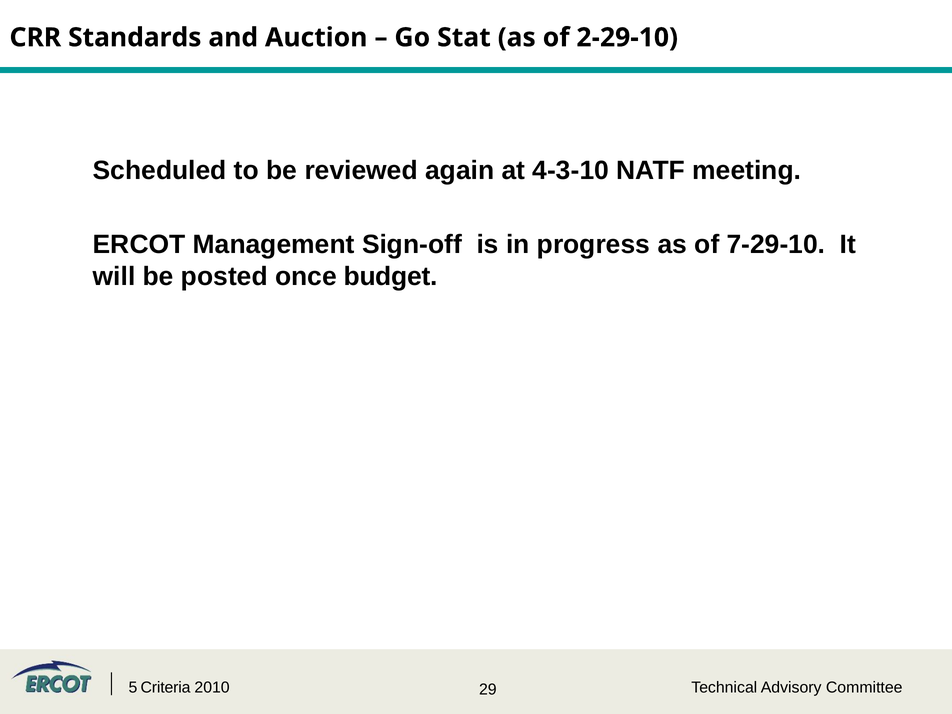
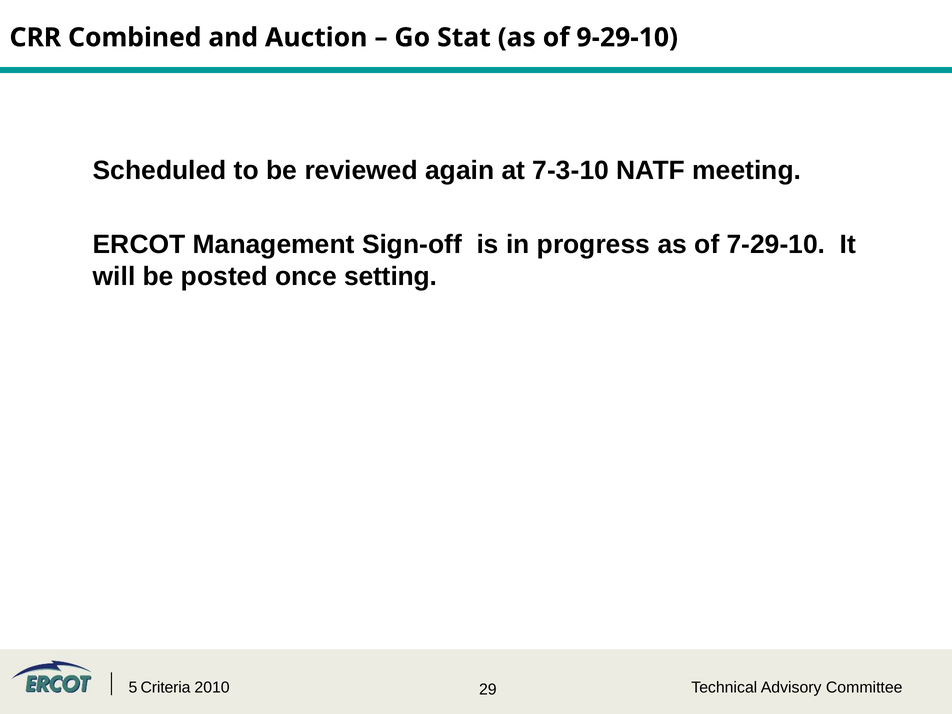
Standards: Standards -> Combined (135, 38)
2-29-10: 2-29-10 -> 9-29-10 (627, 38)
4-3-10: 4-3-10 -> 7-3-10 (571, 171)
budget: budget -> setting (391, 276)
